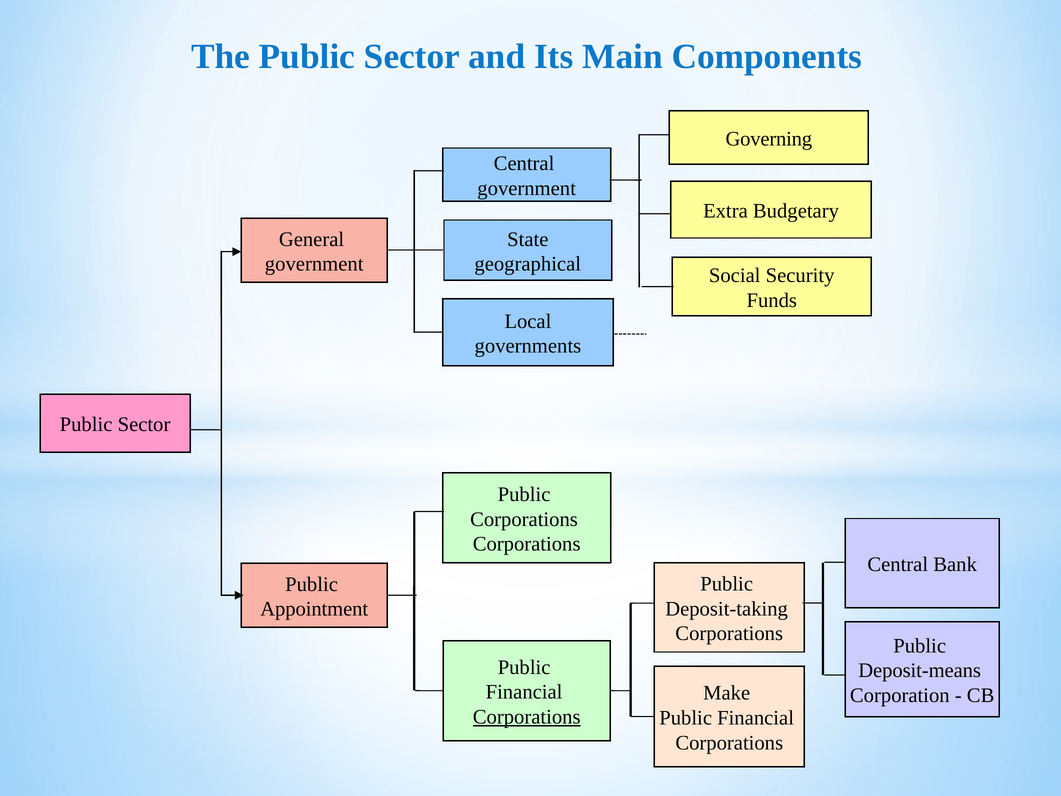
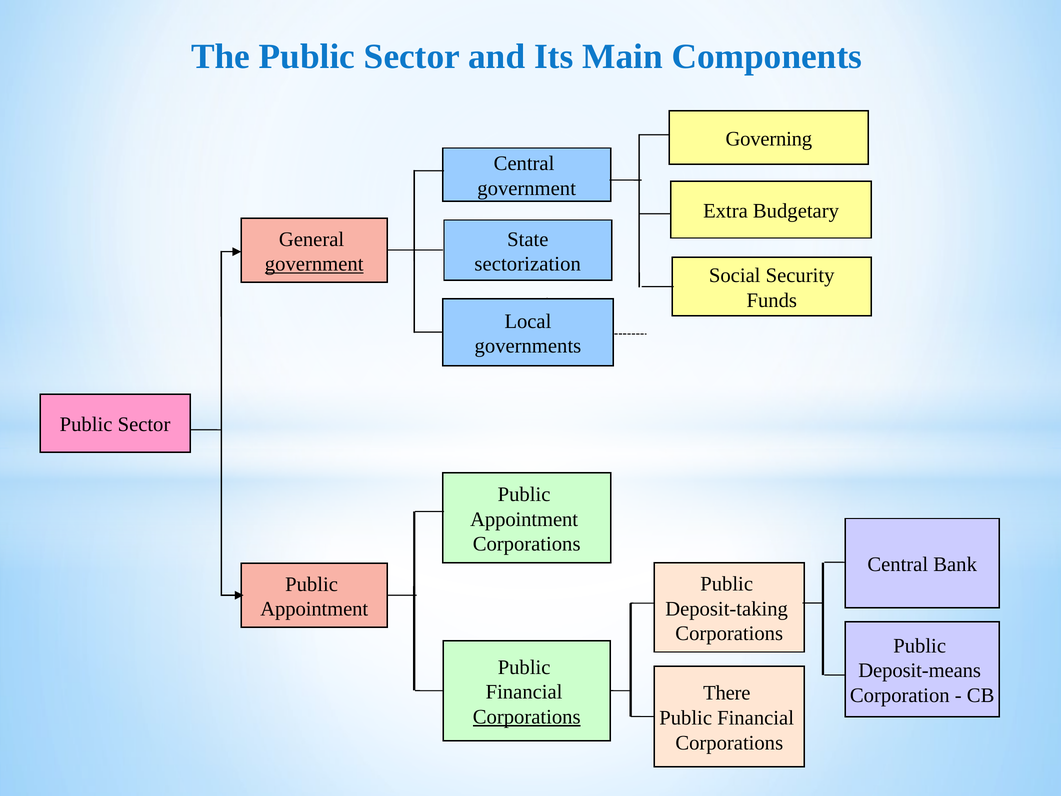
government underline: none -> present (314, 264)
geographical: geographical -> sectorization (528, 264)
Corporations: Corporations -> Appointment (524, 519)
Make: Make -> There (727, 693)
